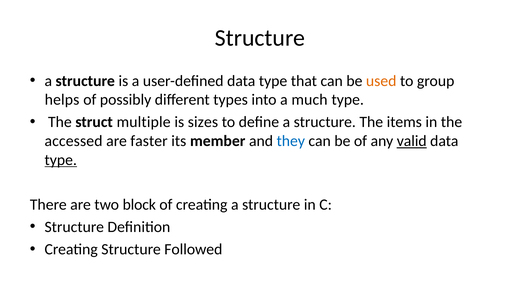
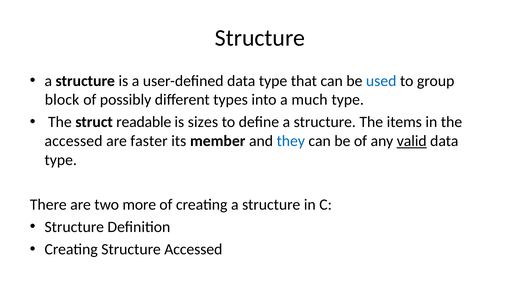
used colour: orange -> blue (381, 81)
helps: helps -> block (62, 100)
multiple: multiple -> readable (144, 122)
type underline: present -> none (61, 160)
block: block -> more (139, 204)
Structure Followed: Followed -> Accessed (193, 249)
